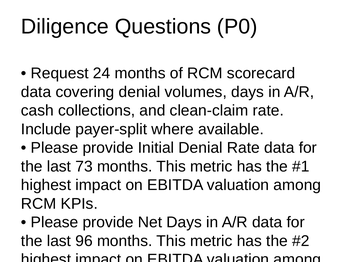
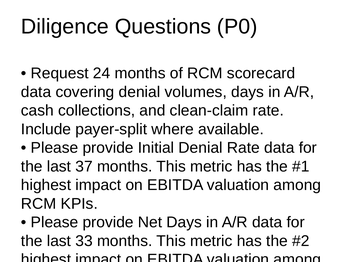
73: 73 -> 37 (84, 167)
96: 96 -> 33 (84, 241)
